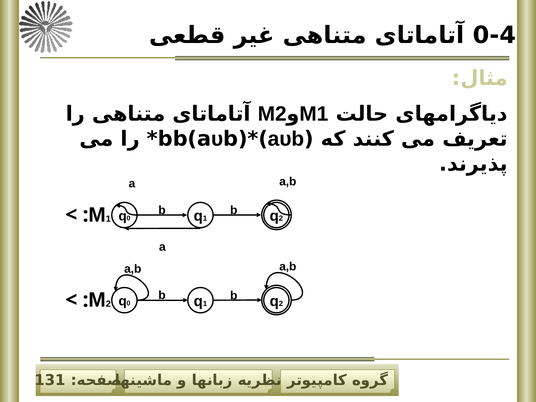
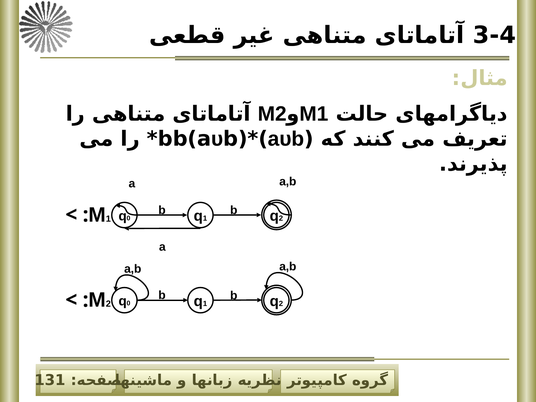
0-4: 0-4 -> 3-4 (494, 35)
